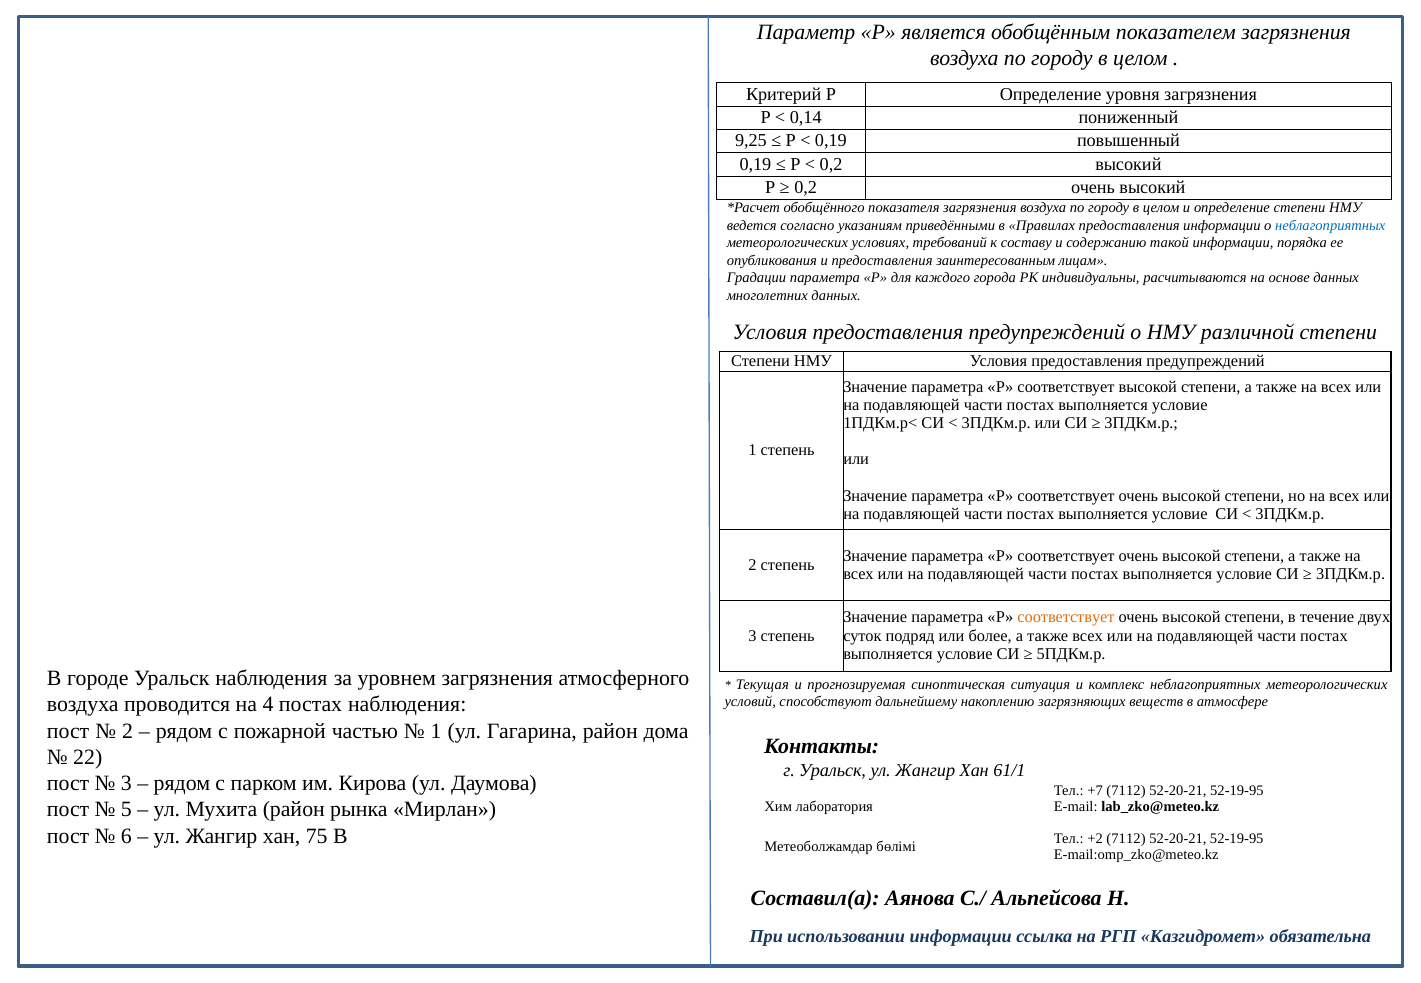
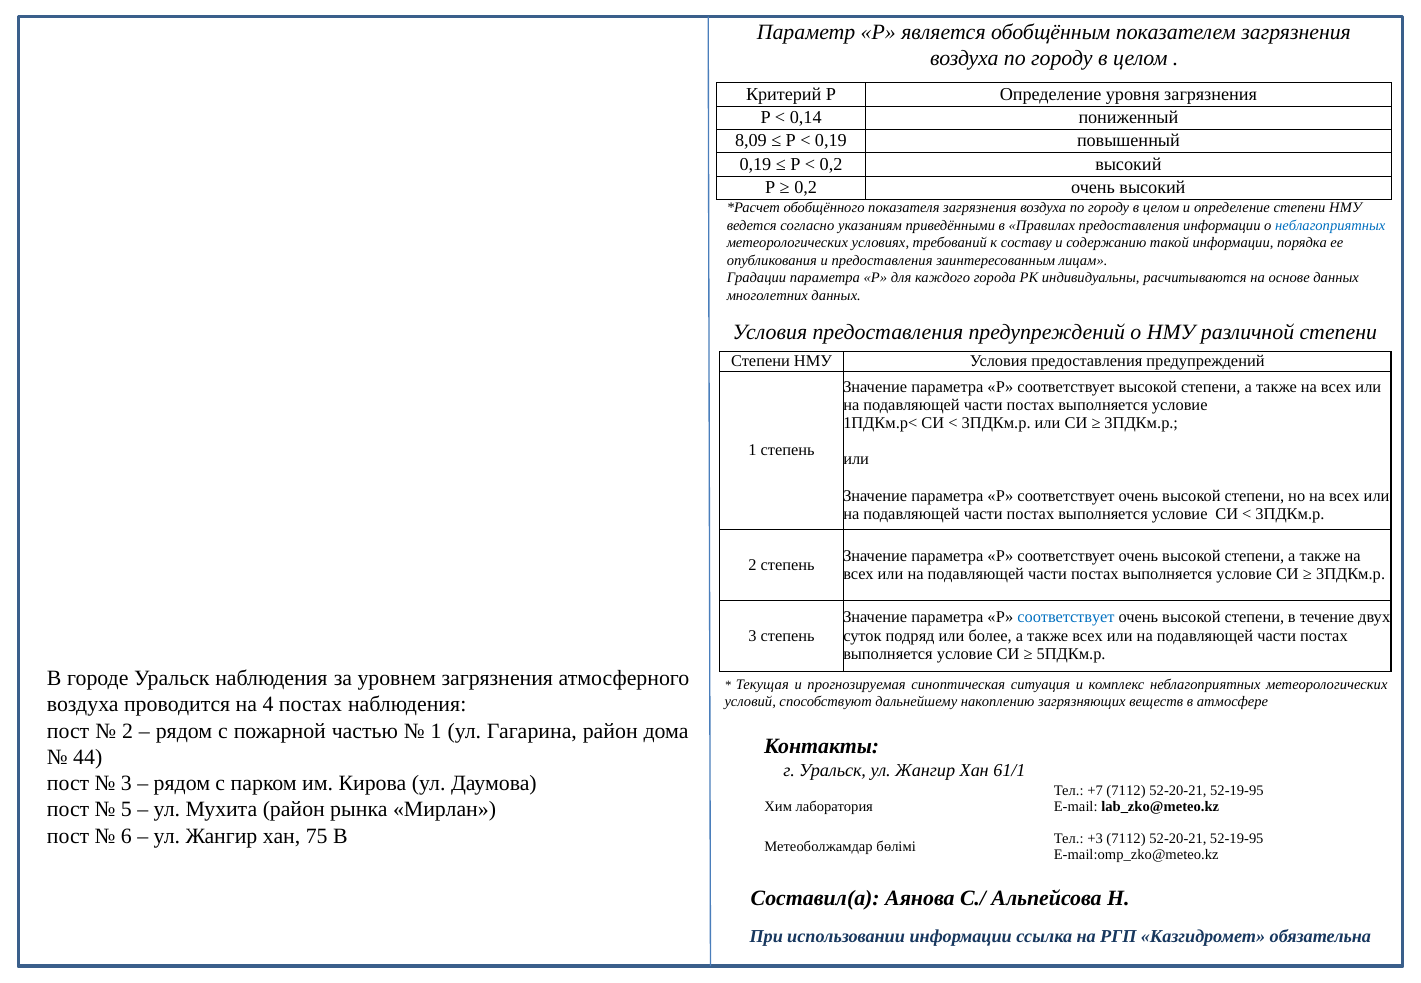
9,25: 9,25 -> 8,09 (751, 141)
соответствует colour: orange -> blue (1066, 618)
22: 22 -> 44 (88, 758)
+2: +2 -> +3 (1095, 839)
